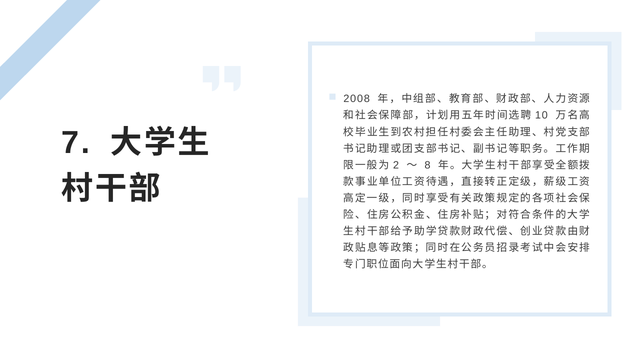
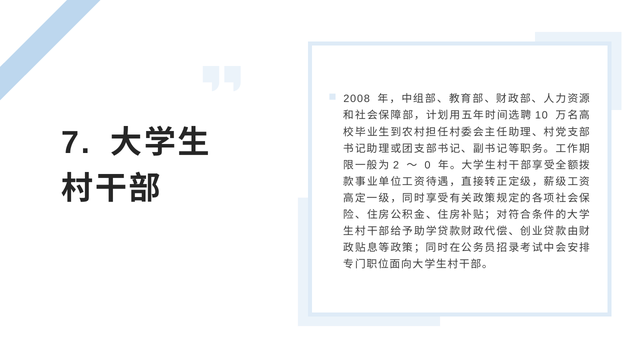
8: 8 -> 0 (428, 165)
